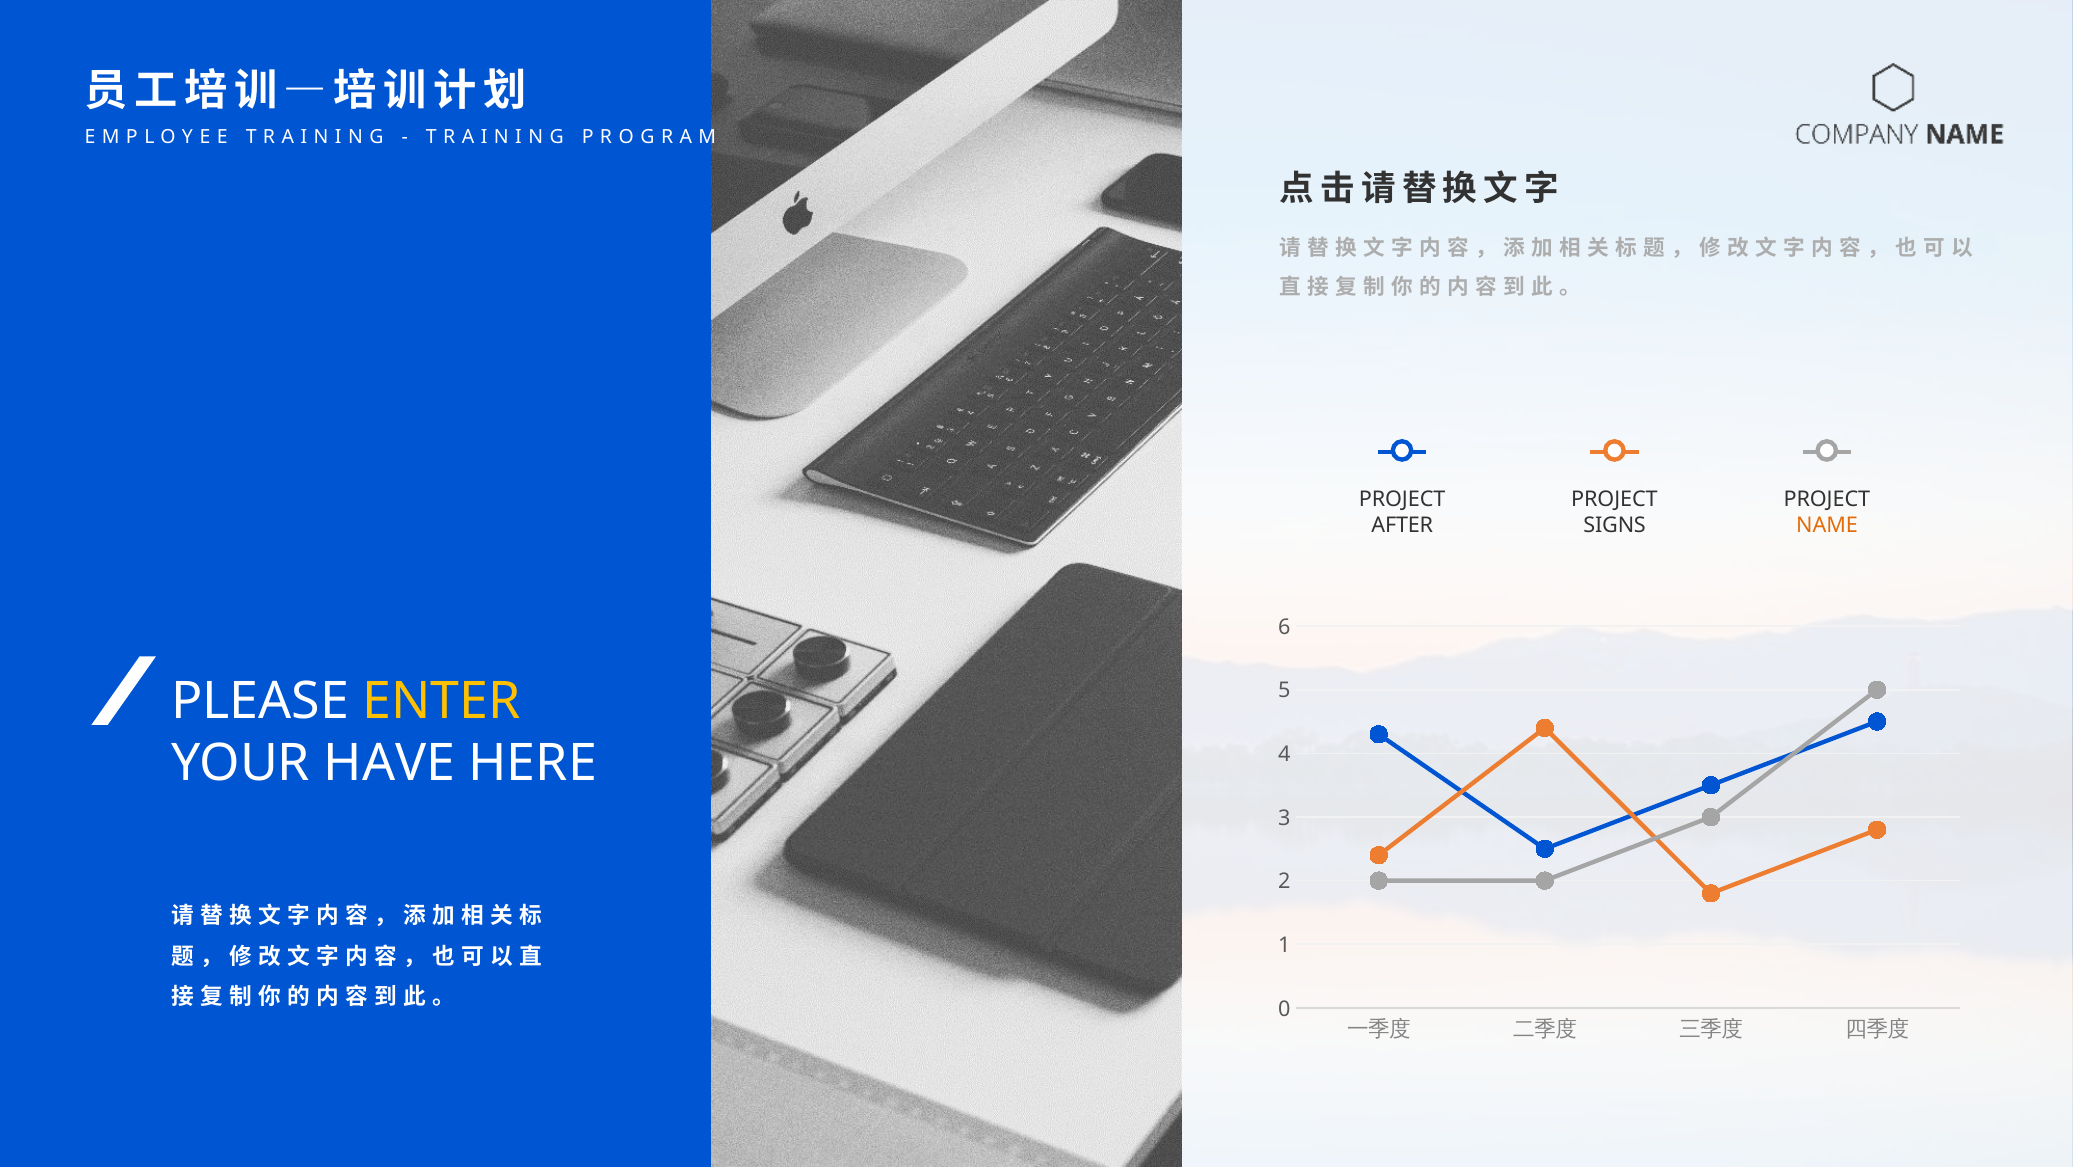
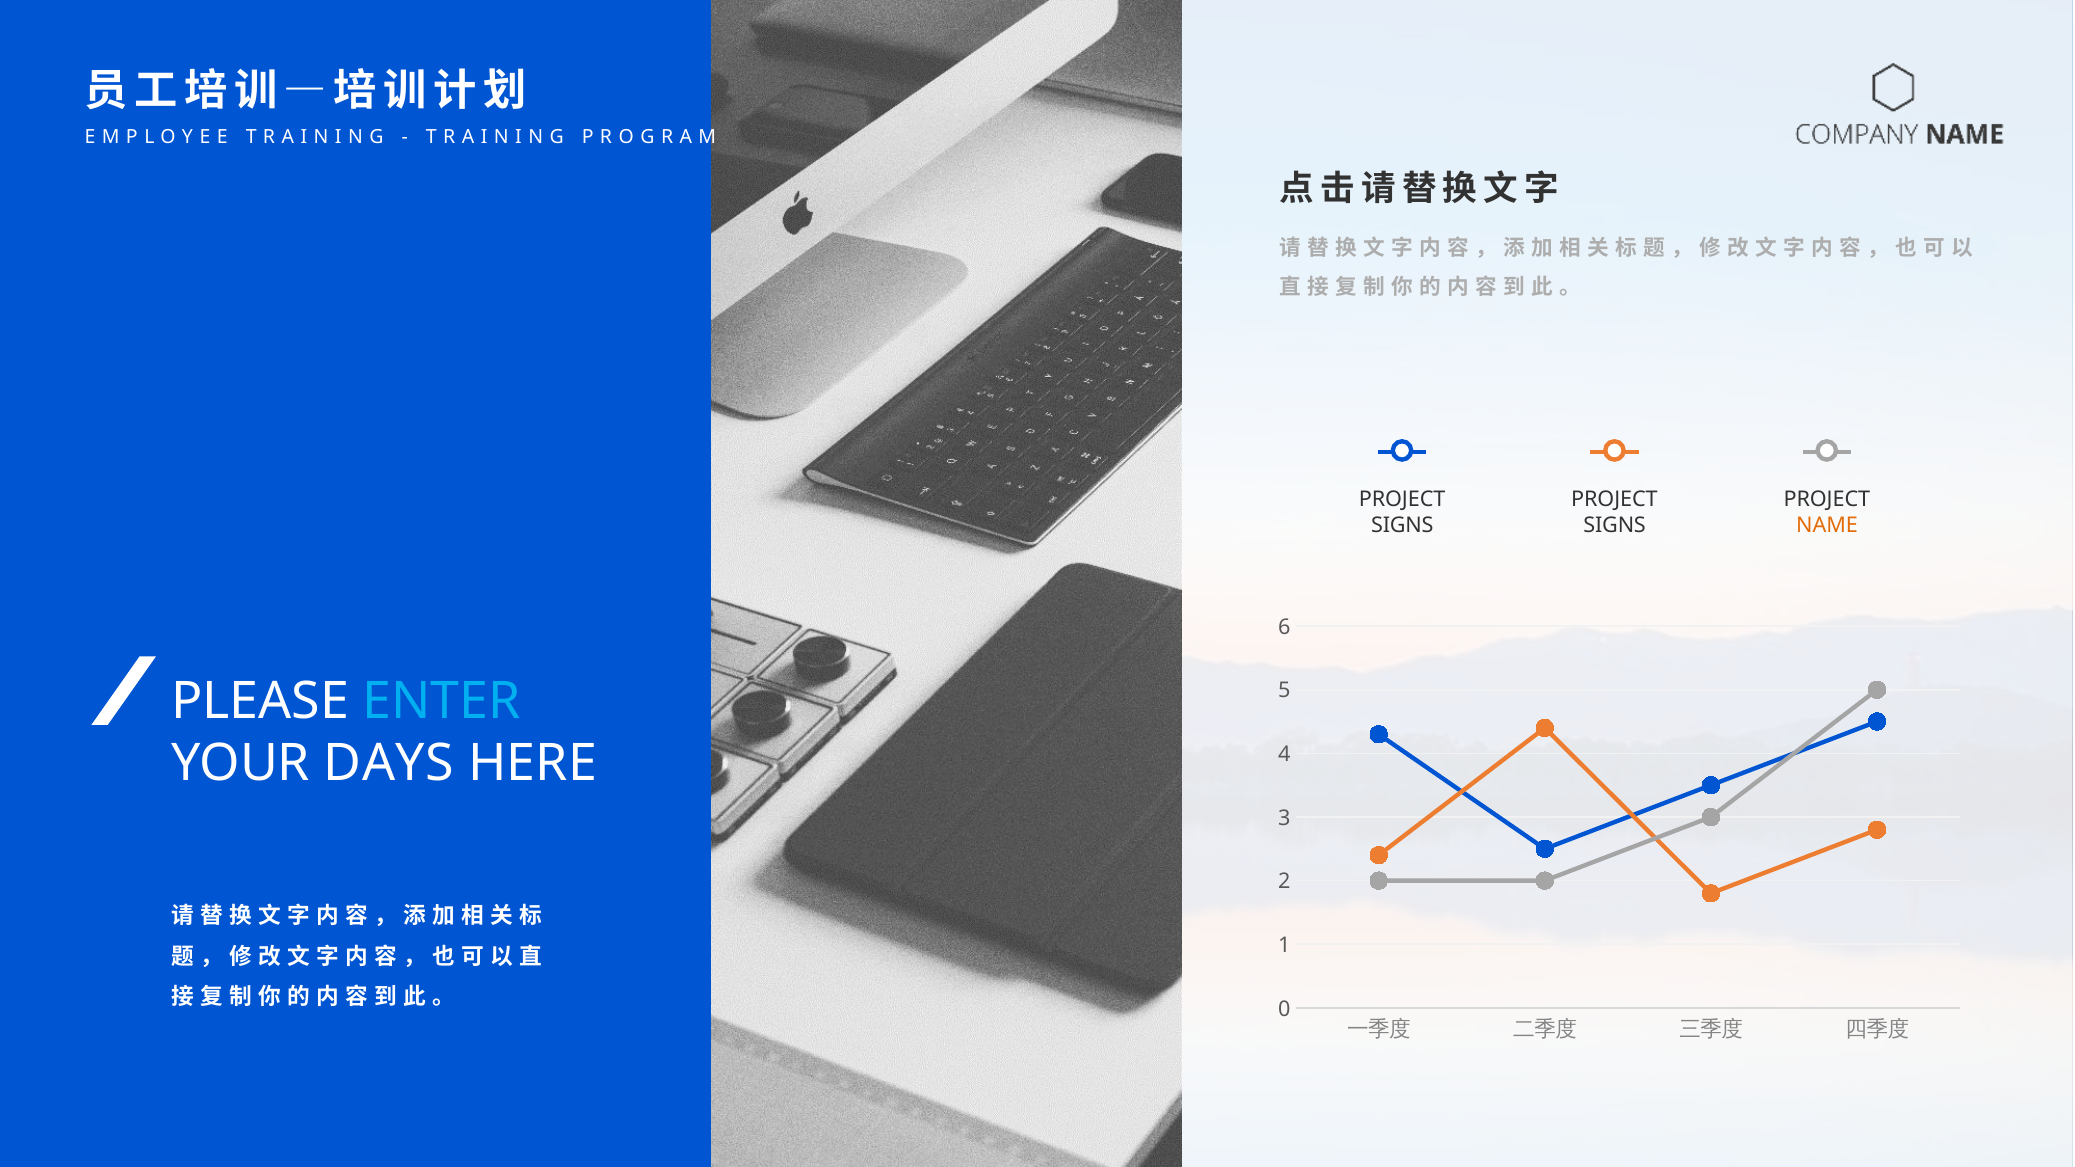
AFTER: AFTER -> SIGNS (1402, 526)
ENTER colour: yellow -> light blue (442, 701)
HAVE: HAVE -> DAYS (389, 763)
